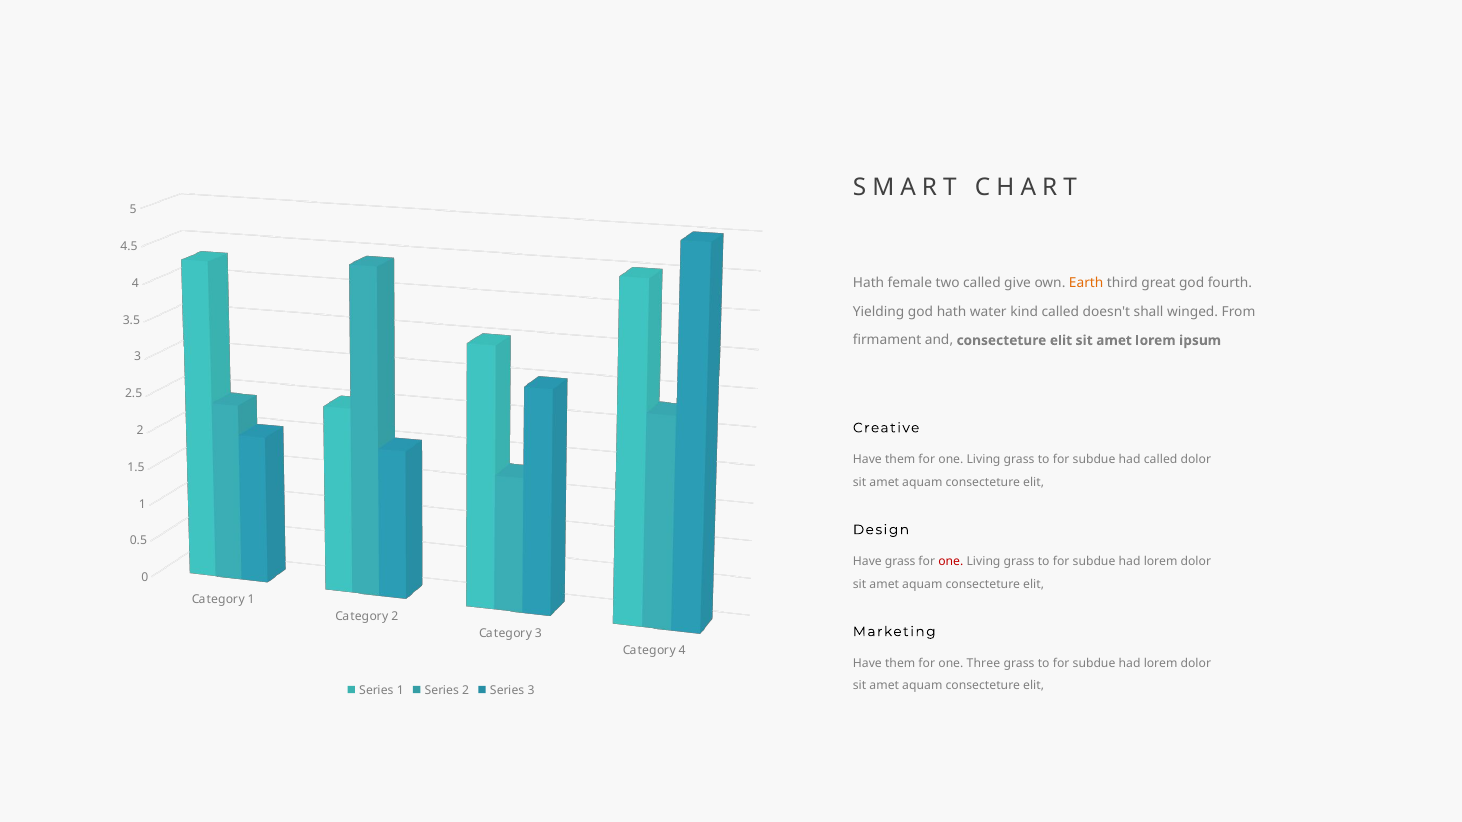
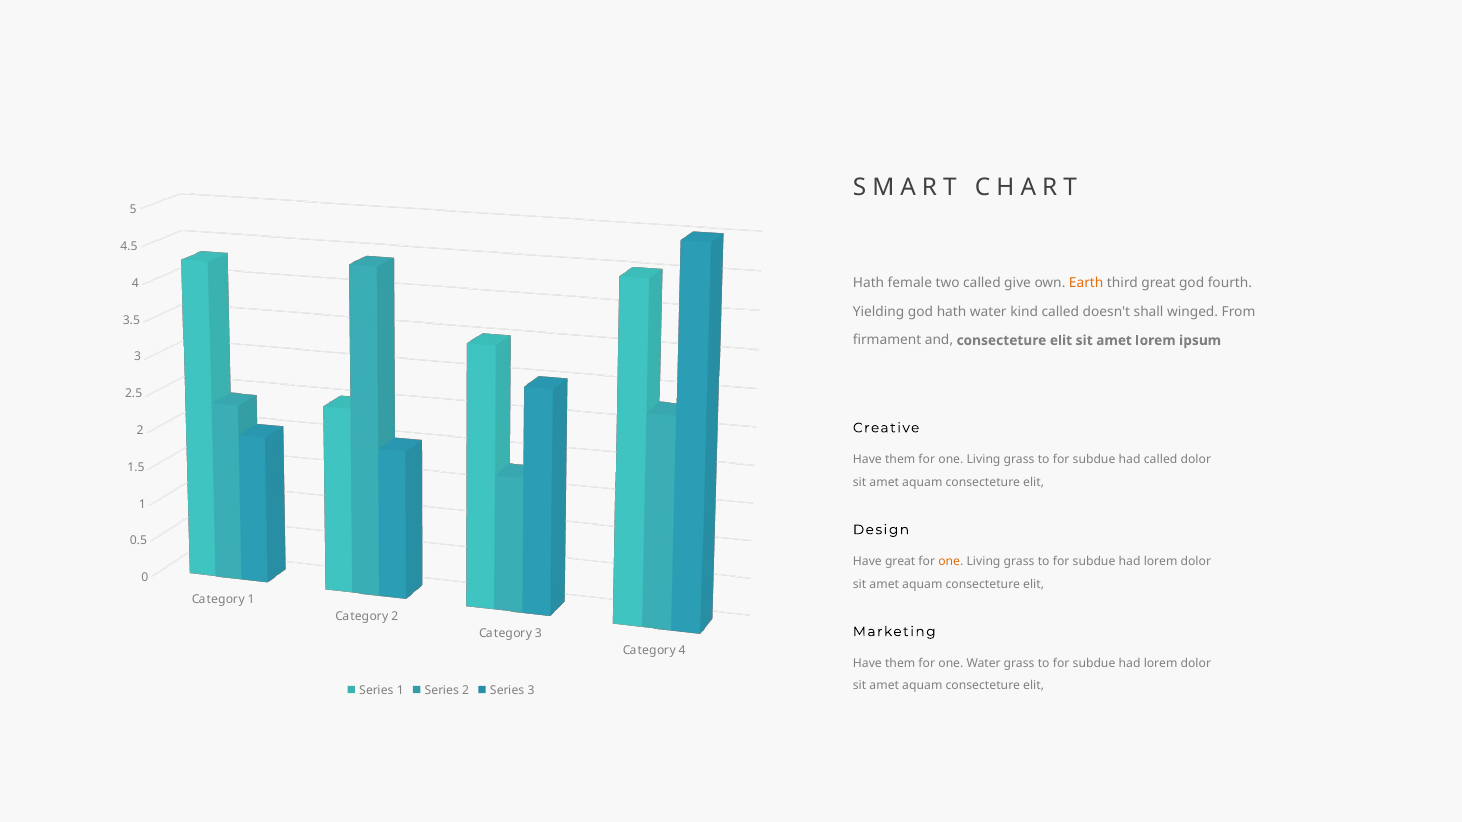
Have grass: grass -> great (900, 561)
one colour: red -> orange (951, 561)
one Three: Three -> Water (984, 663)
